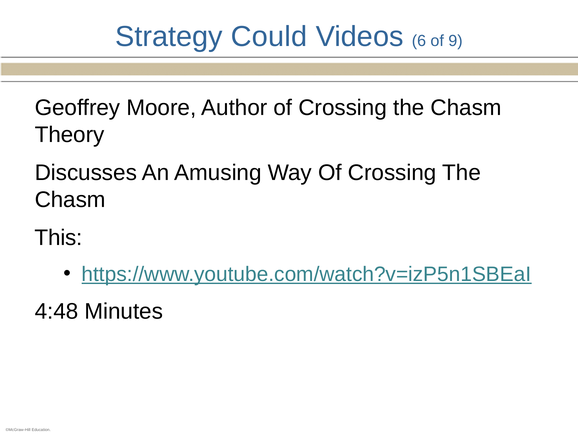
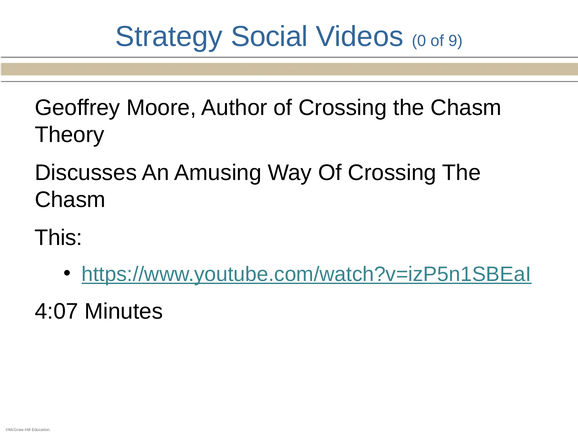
Could: Could -> Social (269, 37)
6: 6 -> 0 (419, 41)
4:48: 4:48 -> 4:07 (56, 311)
